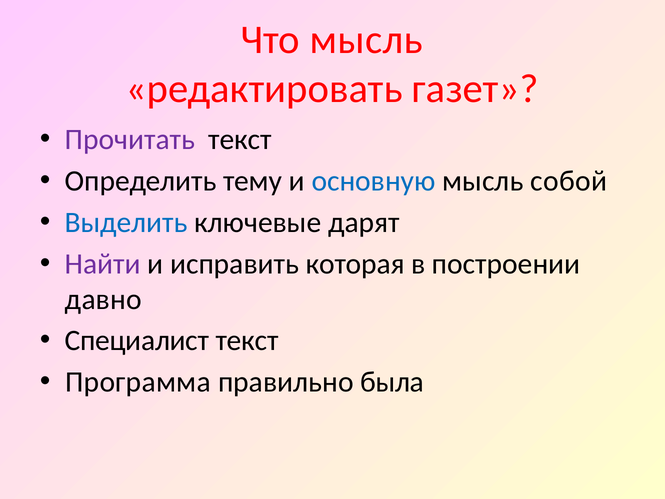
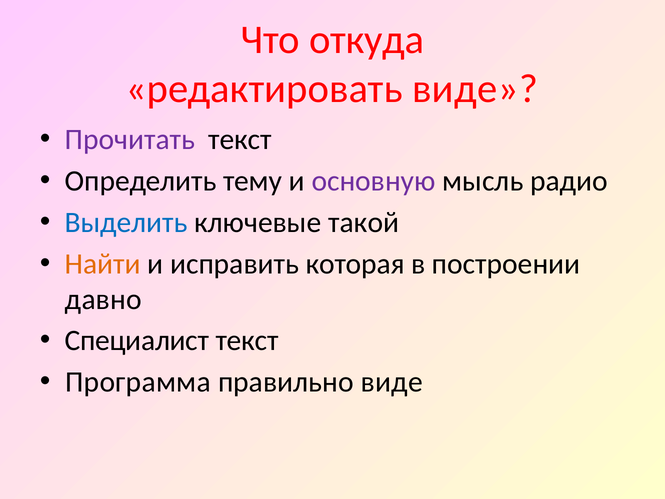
Что мысль: мысль -> откуда (367, 40)
редактировать газет: газет -> виде (475, 89)
основную colour: blue -> purple (374, 181)
собой: собой -> радио (569, 181)
дарят: дарят -> такой (364, 222)
Найти colour: purple -> orange (103, 264)
правильно была: была -> виде (392, 382)
